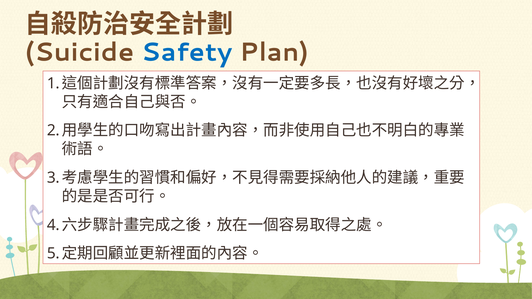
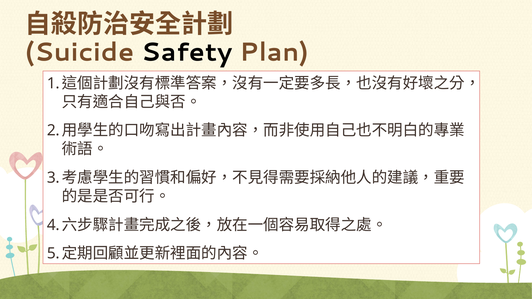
Safety colour: blue -> black (187, 52)
